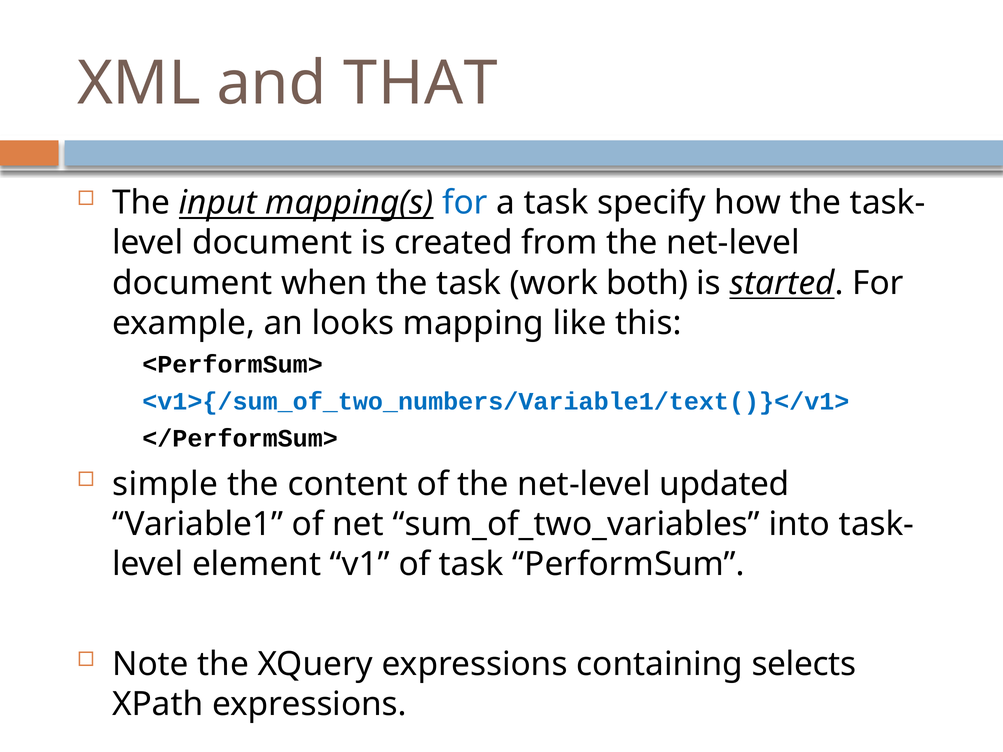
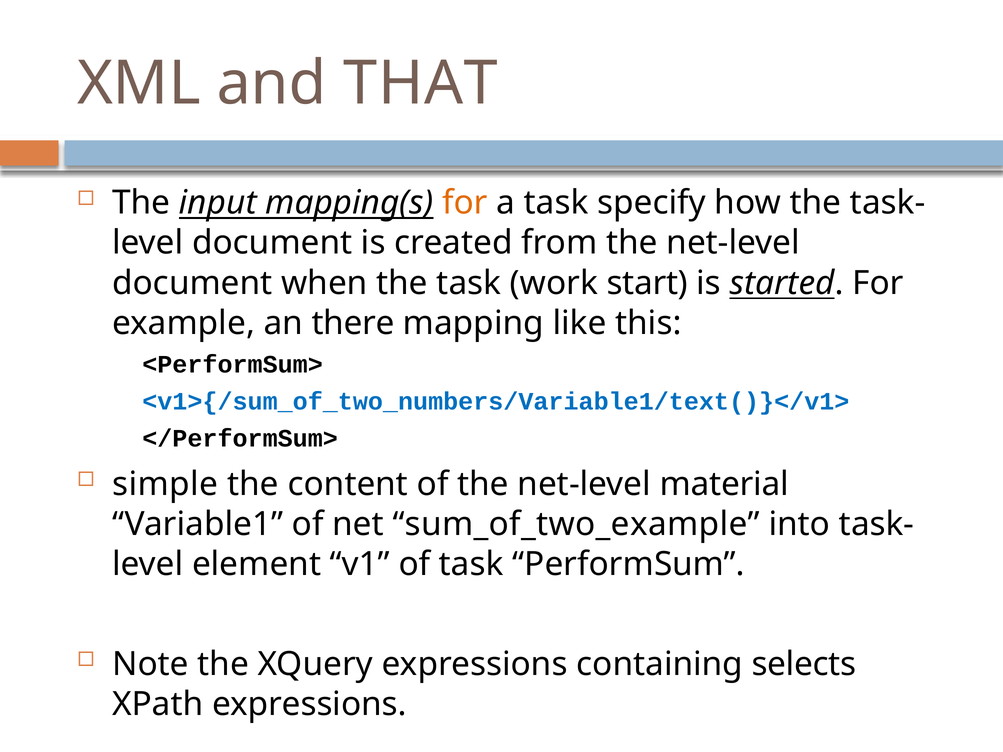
for colour: blue -> orange (465, 203)
both: both -> start (647, 283)
looks: looks -> there (353, 323)
updated: updated -> material (724, 484)
sum_of_two_variables: sum_of_two_variables -> sum_of_two_example (576, 524)
